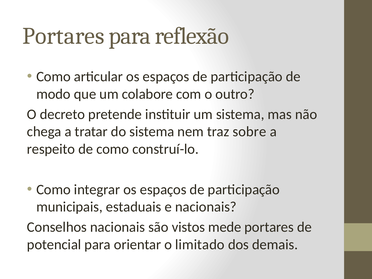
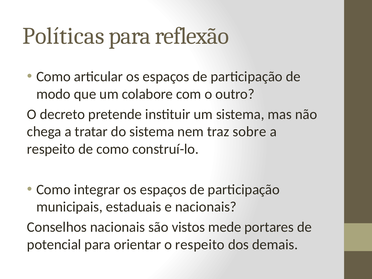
Portares: Portares -> Políticas (63, 36)
o limitado: limitado -> respeito (200, 245)
